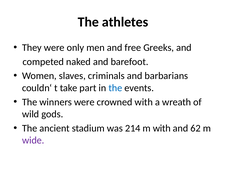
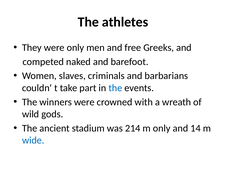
m with: with -> only (162, 128)
62: 62 -> 14 (196, 128)
wide colour: purple -> blue (33, 140)
